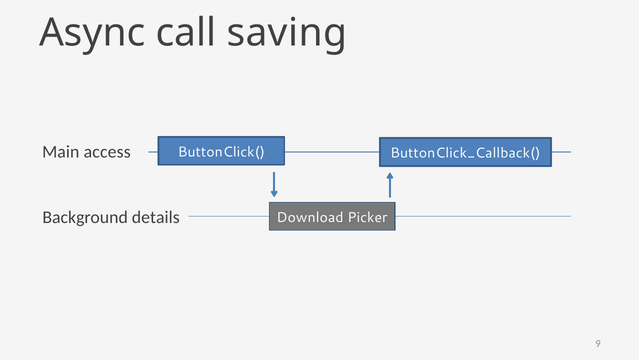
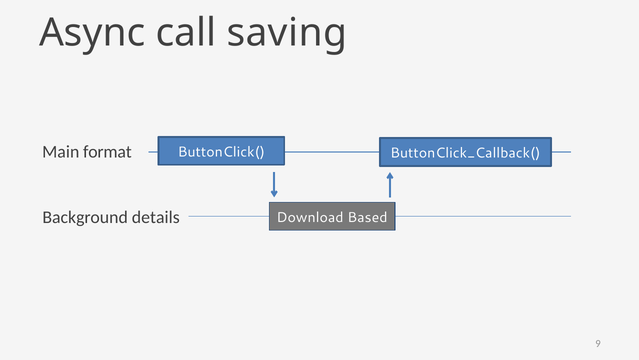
access: access -> format (107, 152)
Picker: Picker -> Based (367, 217)
